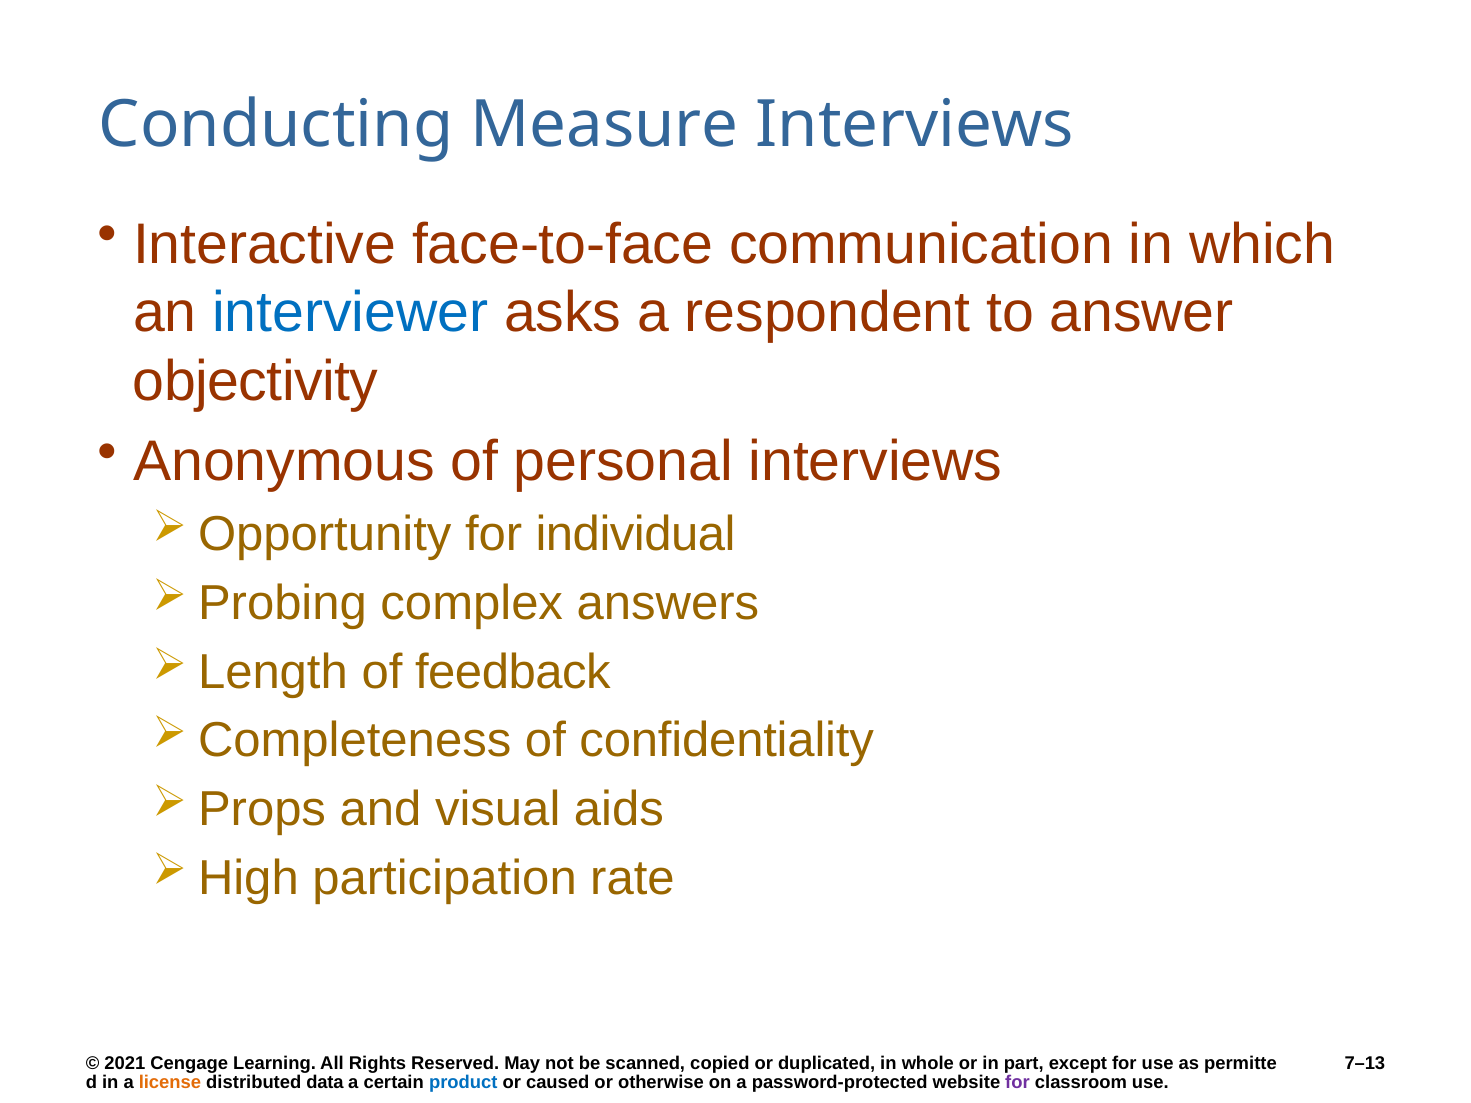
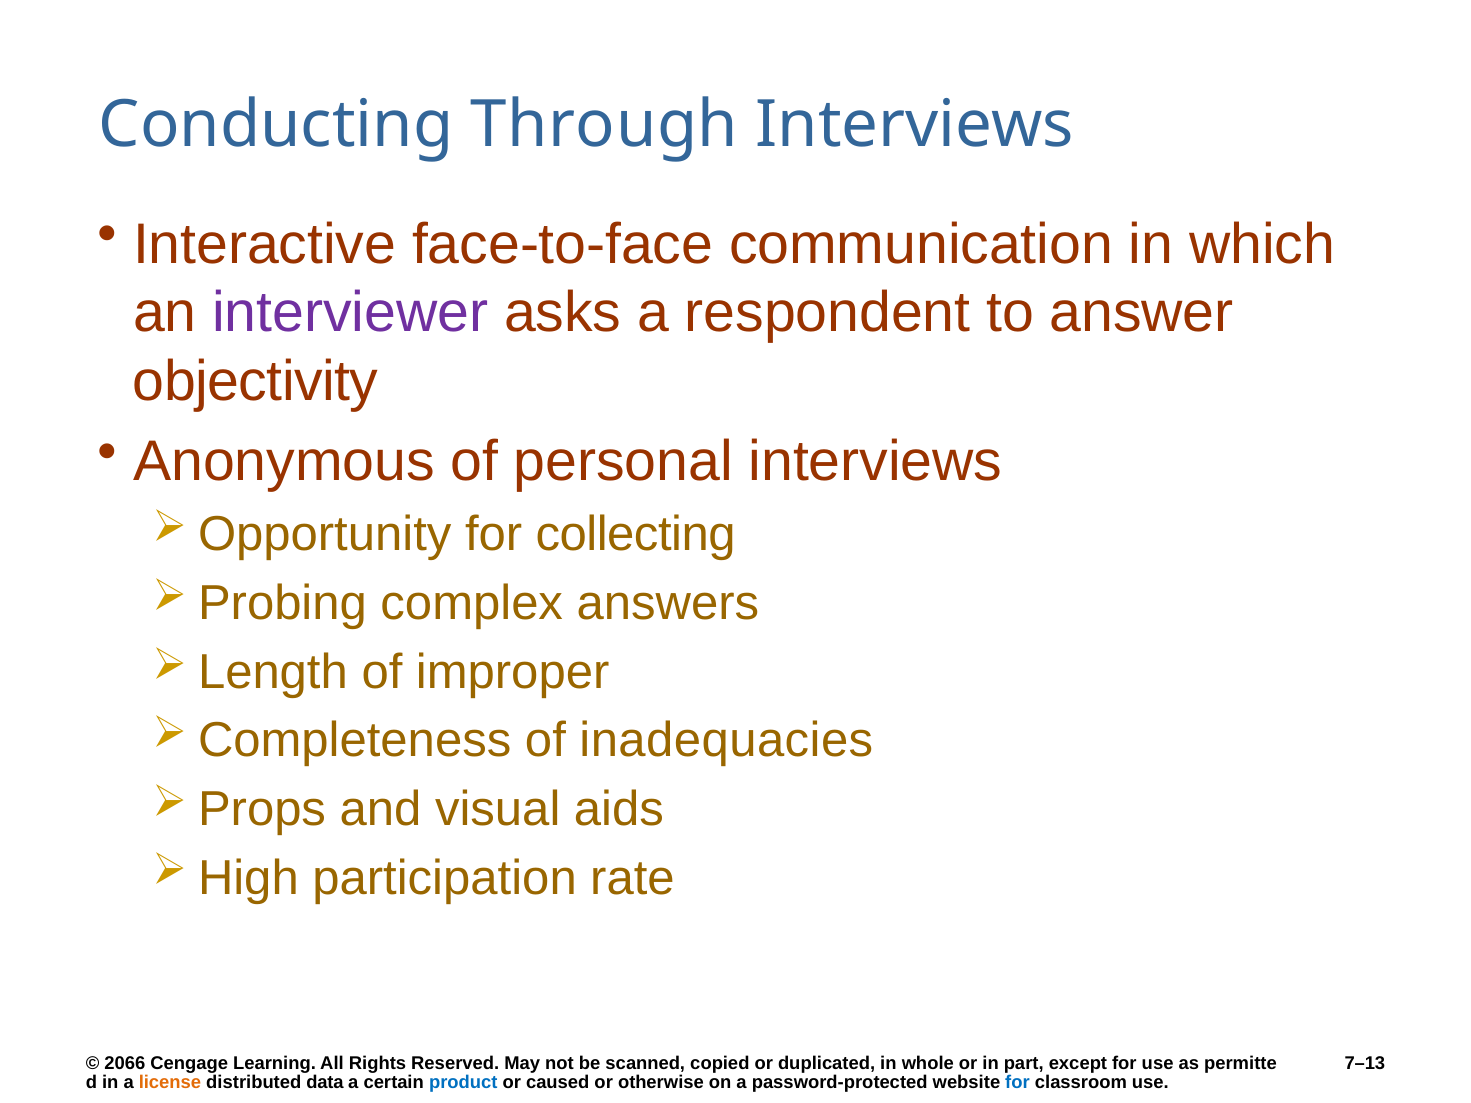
Measure: Measure -> Through (604, 125)
interviewer colour: blue -> purple (350, 313)
individual: individual -> collecting (636, 535)
feedback: feedback -> improper (513, 672)
confidentiality: confidentiality -> inadequacies (726, 741)
2021: 2021 -> 2066 (125, 1064)
for colour: purple -> blue (1017, 1083)
